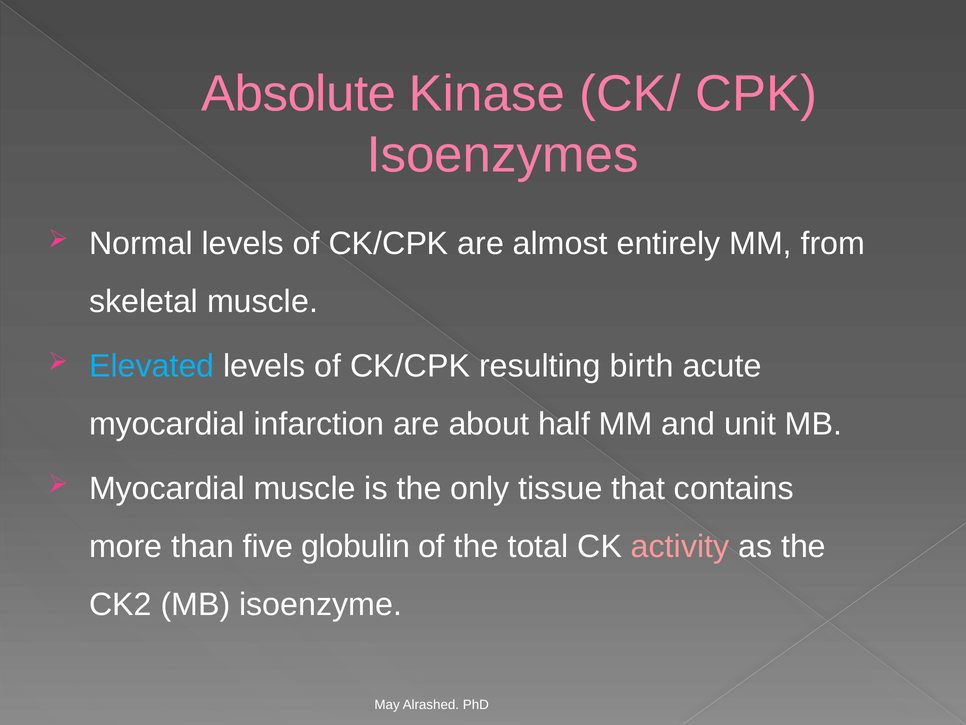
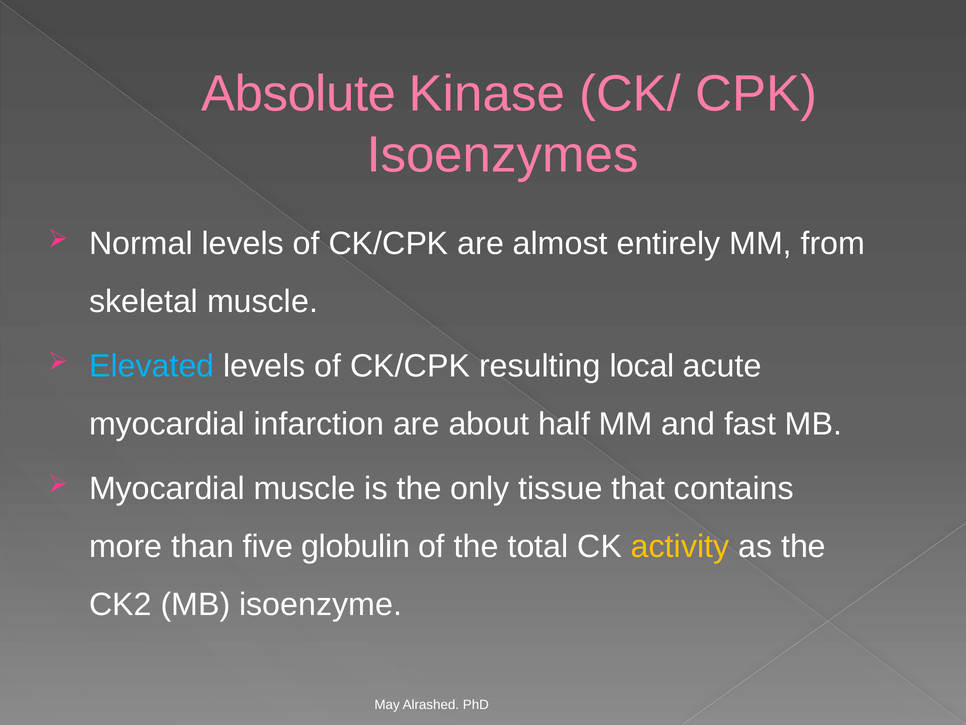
birth: birth -> local (642, 366)
unit: unit -> fast (750, 424)
activity colour: pink -> yellow (680, 546)
